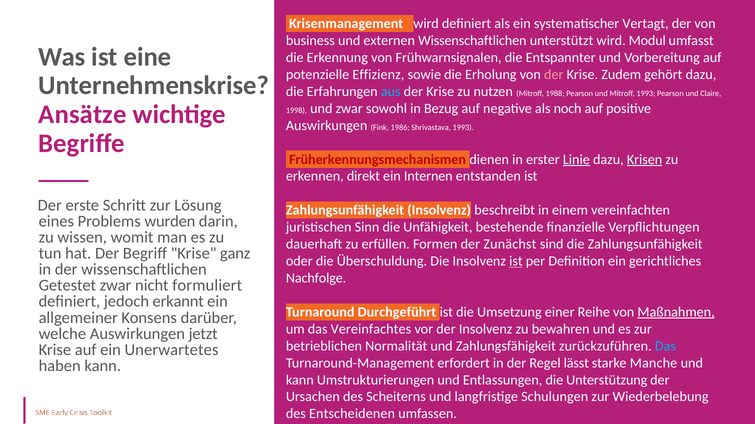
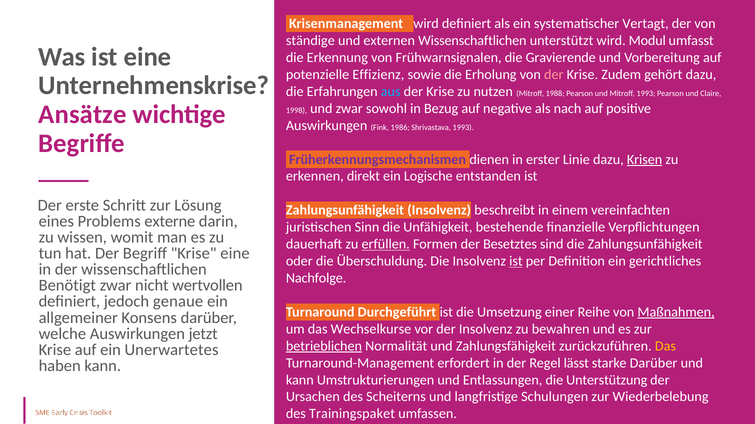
business: business -> ständige (310, 41)
Entspannter: Entspannter -> Gravierende (561, 58)
noch: noch -> nach (568, 109)
Früherkennungsmechanismen colour: red -> purple (378, 160)
Linie underline: present -> none (576, 160)
Internen: Internen -> Logische (428, 177)
wurden: wurden -> externe (170, 222)
erfüllen underline: none -> present (386, 245)
Zunächst: Zunächst -> Besetztes (510, 245)
Krise ganz: ganz -> eine (235, 254)
Getestet: Getestet -> Benötigt (67, 286)
formuliert: formuliert -> wertvollen (207, 286)
erkannt: erkannt -> genaue (178, 302)
Vereinfachtes: Vereinfachtes -> Wechselkurse (371, 330)
betrieblichen underline: none -> present (324, 346)
Das colour: light blue -> yellow (665, 346)
starke Manche: Manche -> Darüber (654, 363)
Entscheidenen: Entscheidenen -> Trainingspaket (352, 414)
